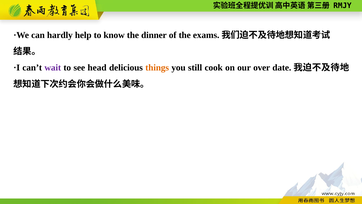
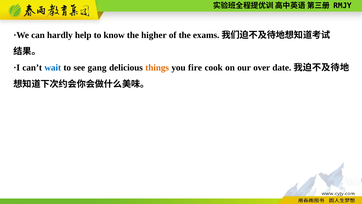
dinner: dinner -> higher (154, 35)
wait colour: purple -> blue (53, 68)
head: head -> gang (97, 68)
still: still -> fire (195, 68)
